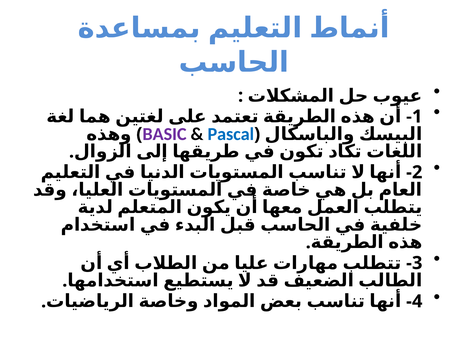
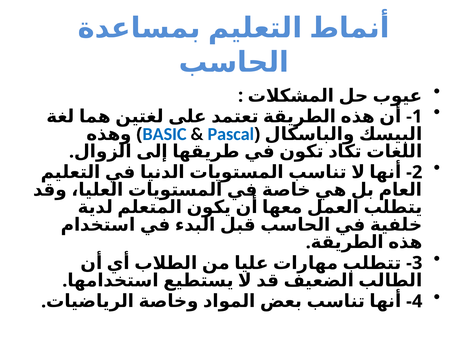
BASIC colour: purple -> blue (165, 134)
